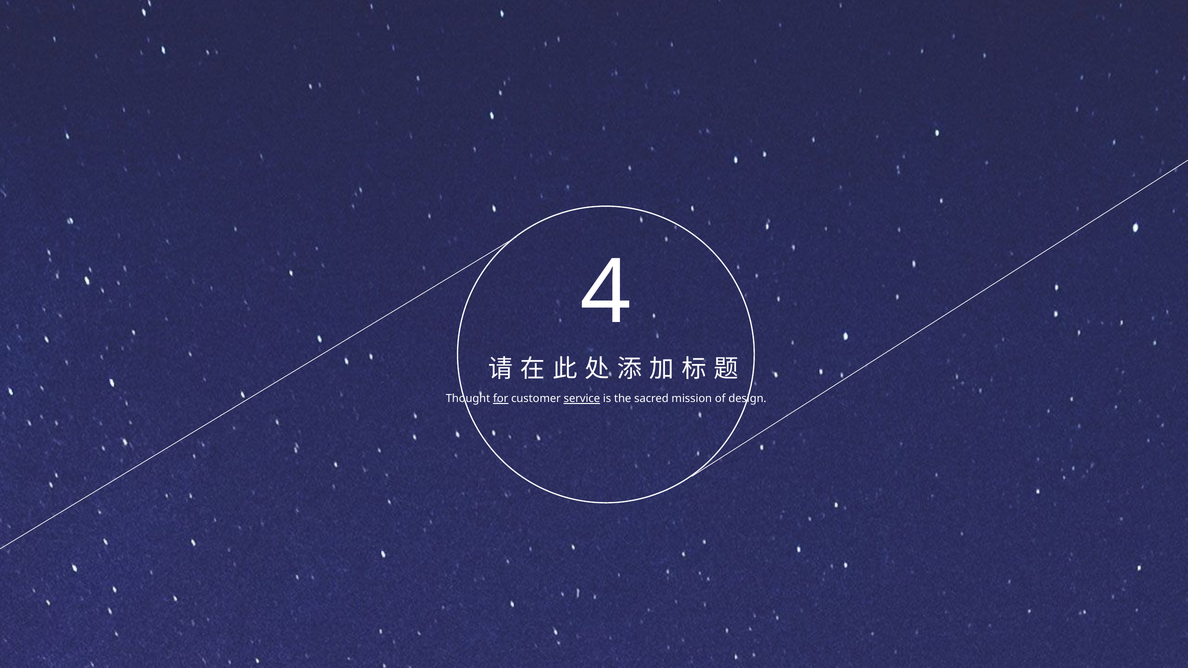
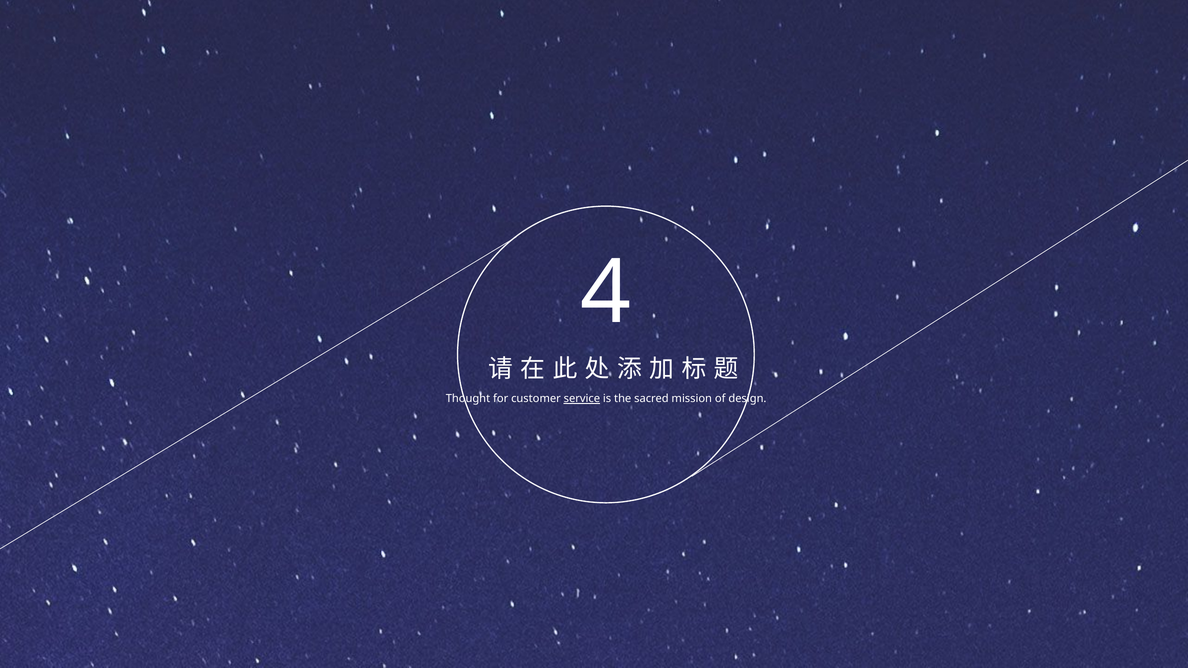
for underline: present -> none (501, 399)
